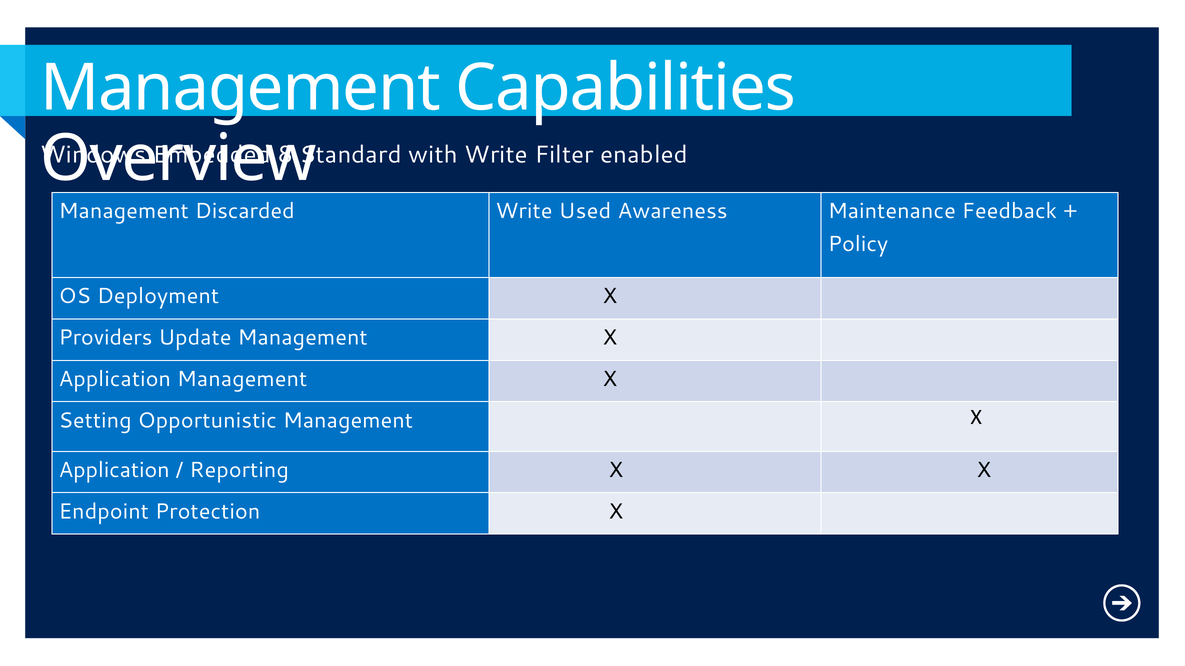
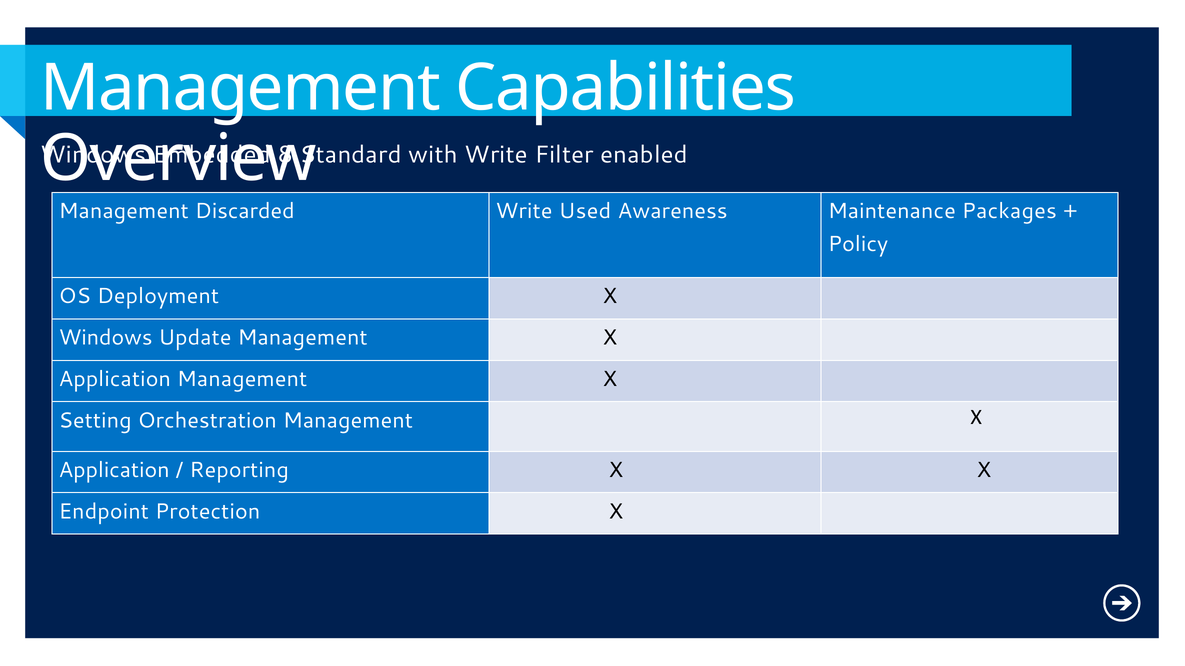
Feedback: Feedback -> Packages (1009, 211)
Providers: Providers -> Windows (106, 338)
Opportunistic: Opportunistic -> Orchestration (207, 421)
